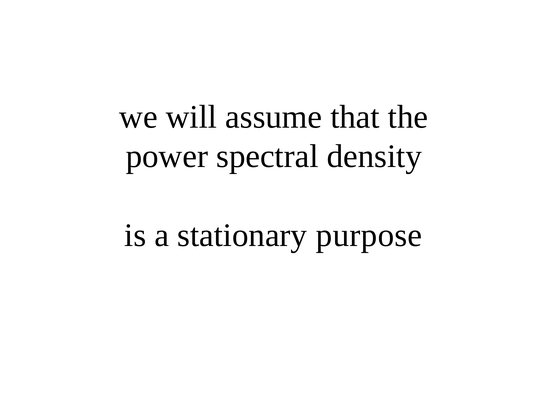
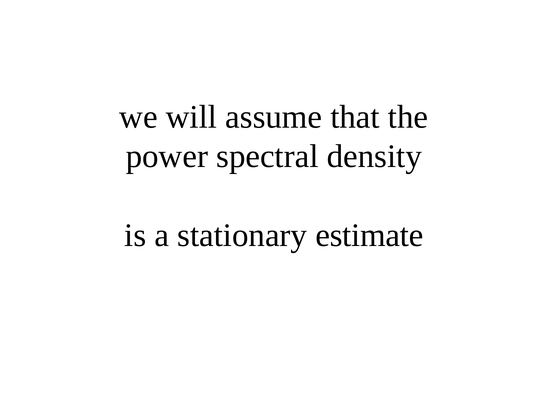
purpose: purpose -> estimate (369, 235)
